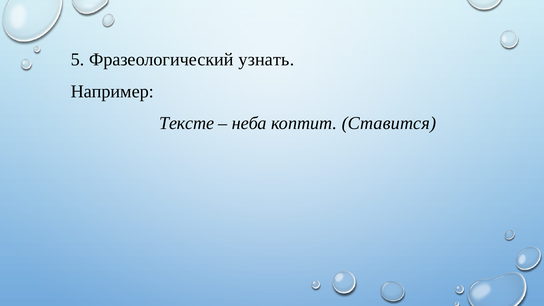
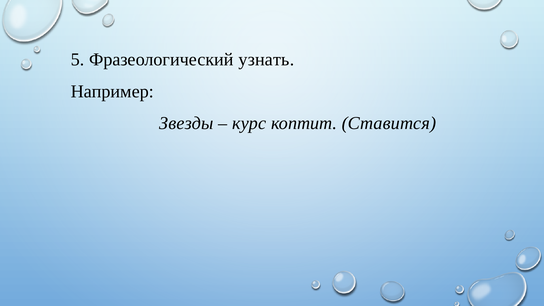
Тексте: Тексте -> Звезды (186, 123)
неба: неба -> курс (249, 123)
